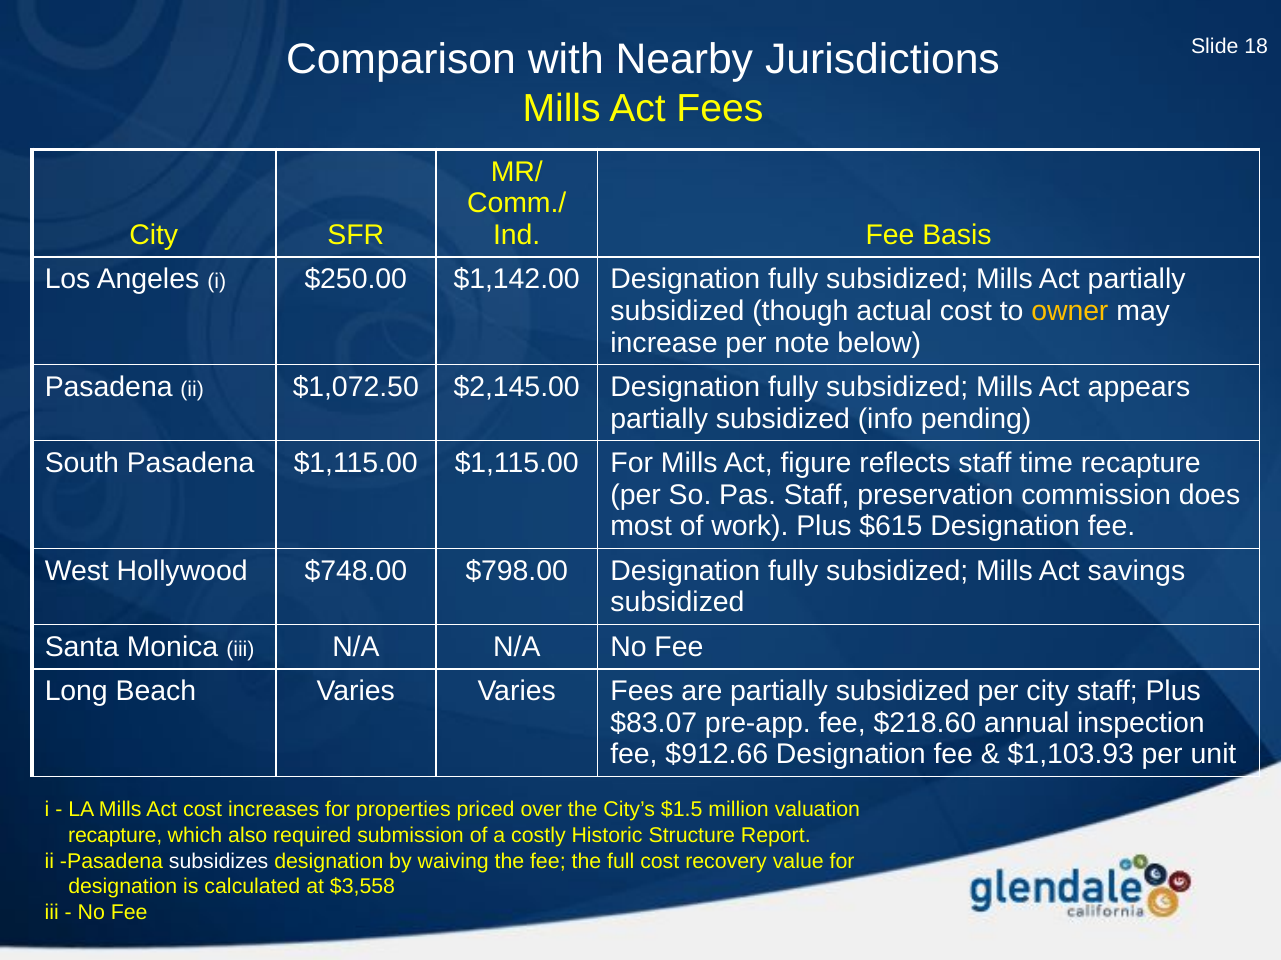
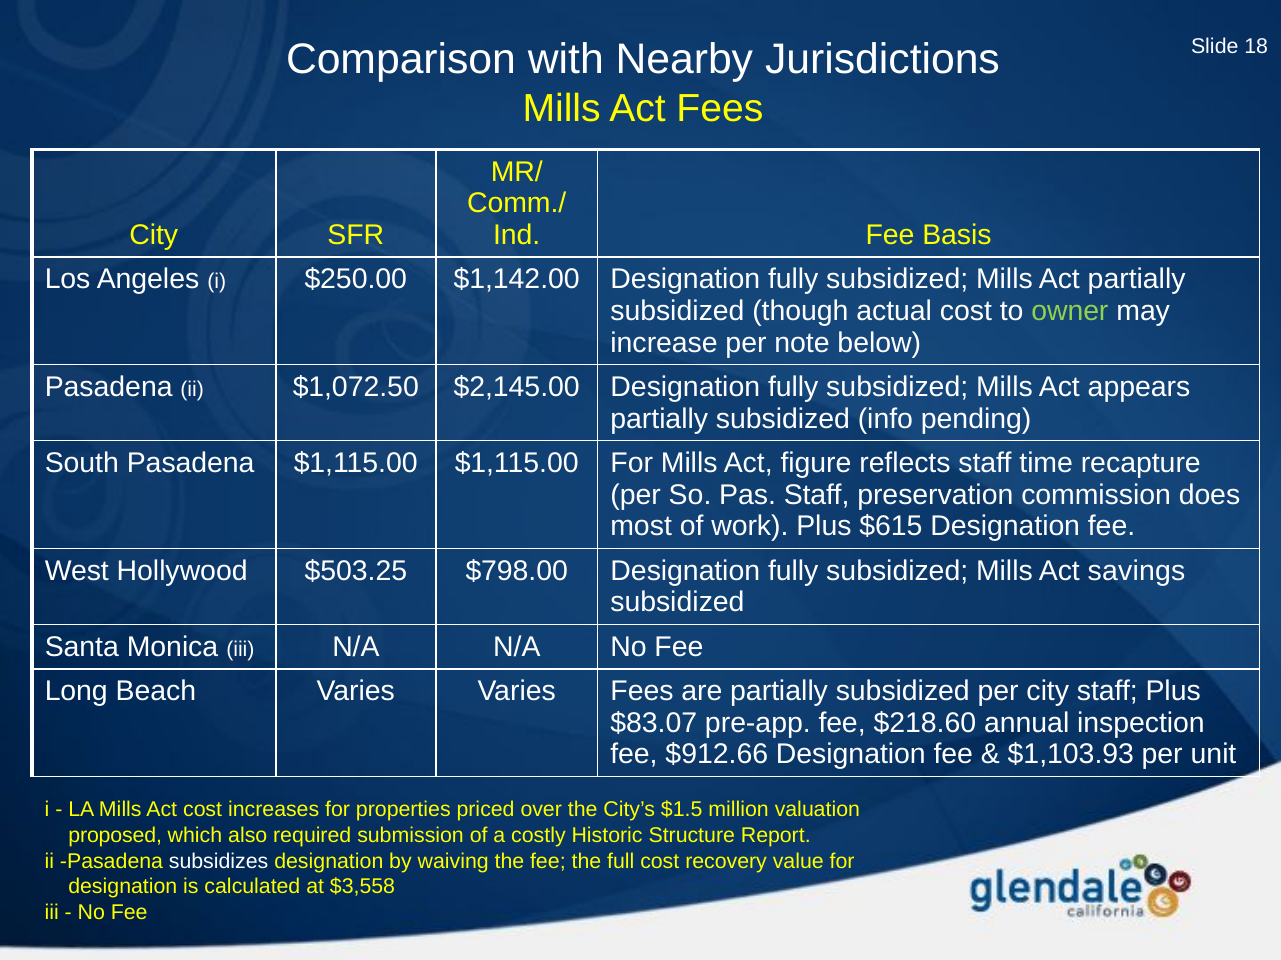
owner colour: yellow -> light green (1070, 311)
$748.00: $748.00 -> $503.25 (356, 571)
recapture: recapture -> proposed (115, 836)
